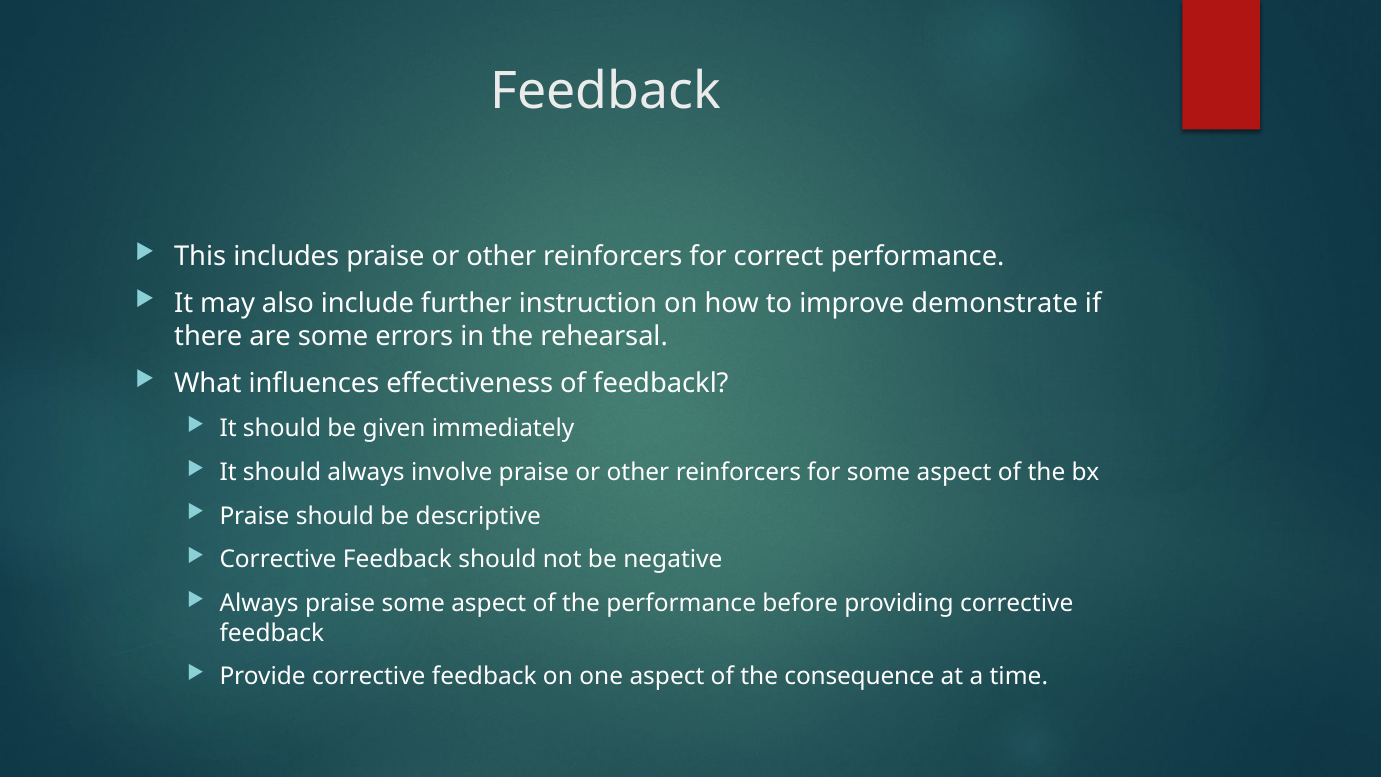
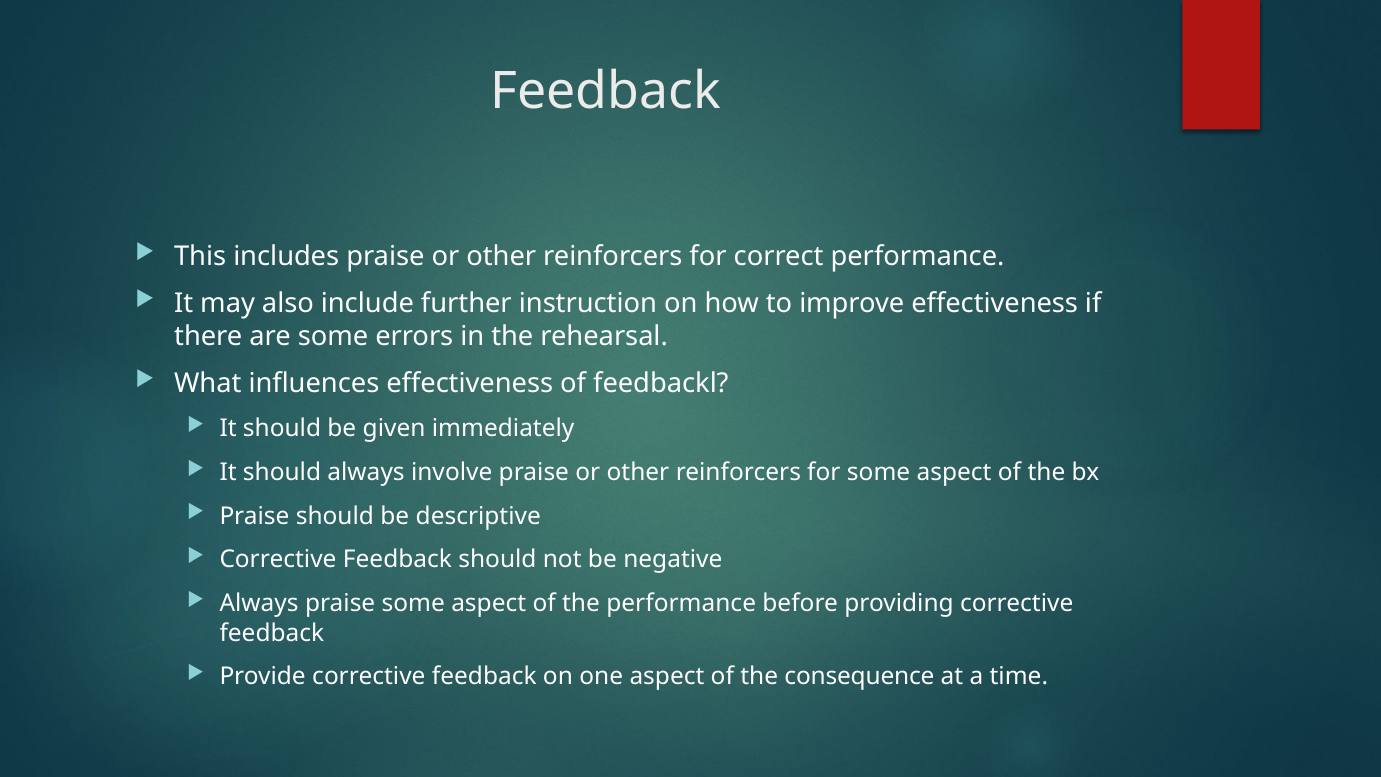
improve demonstrate: demonstrate -> effectiveness (995, 303)
